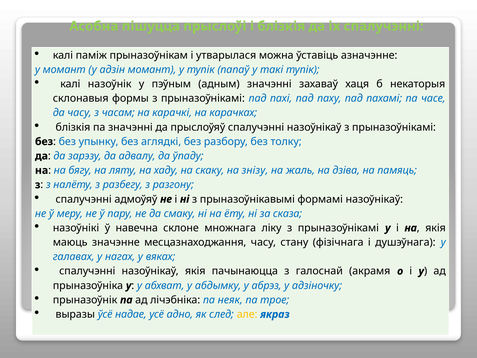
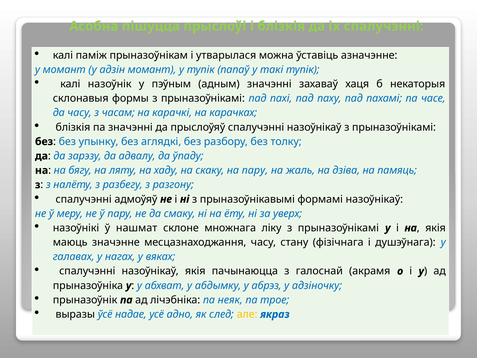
на знізу: знізу -> пару (255, 170)
сказа: сказа -> уверх (288, 213)
навечна: навечна -> нашмат (137, 228)
